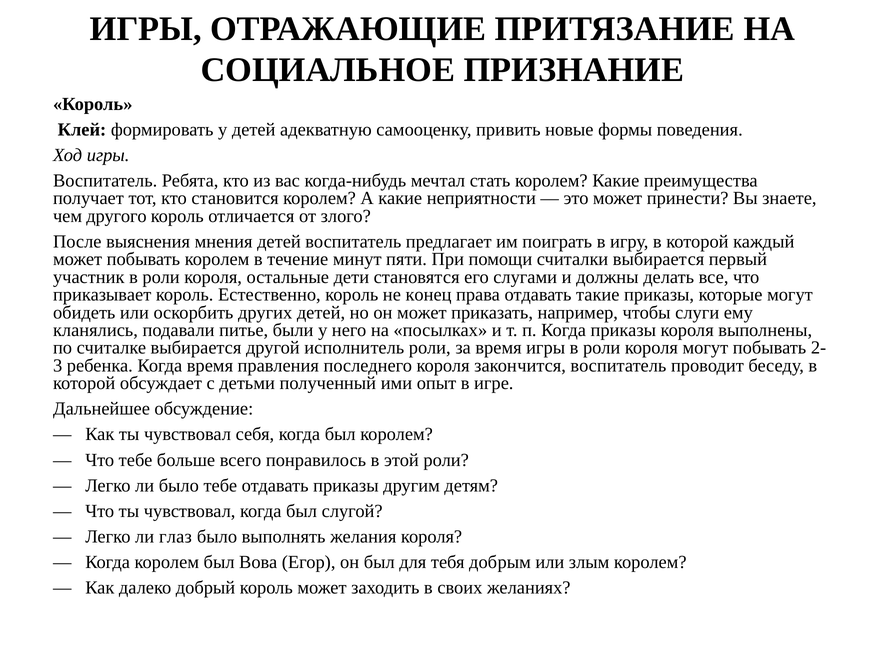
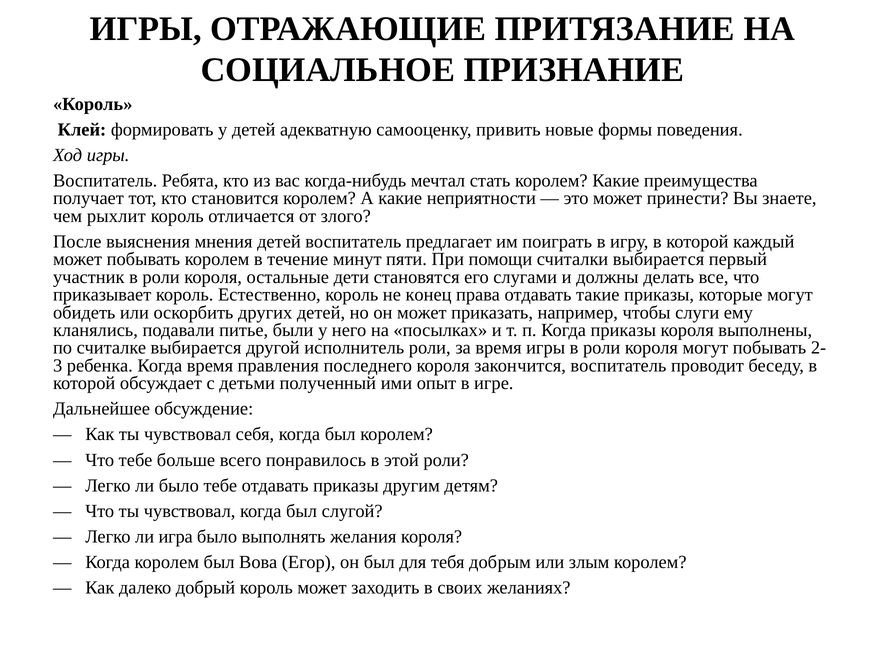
другого: другого -> рыхлит (116, 216)
глаз: глаз -> игра (176, 536)
